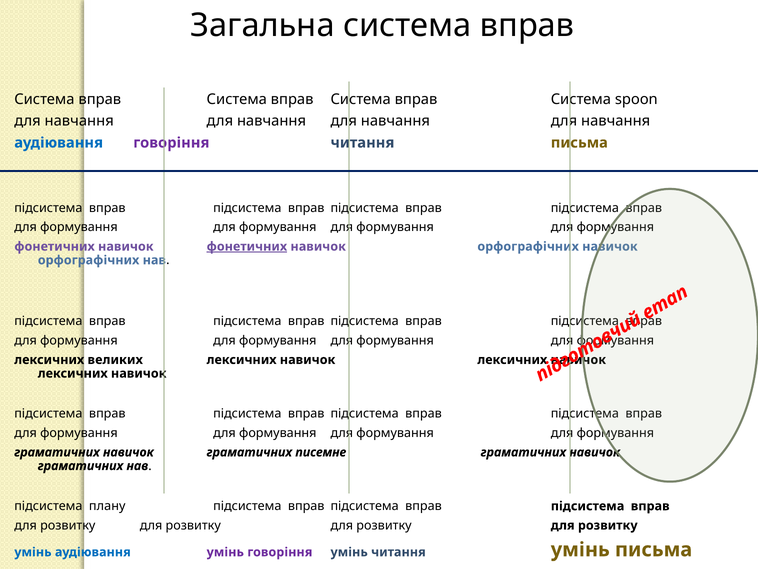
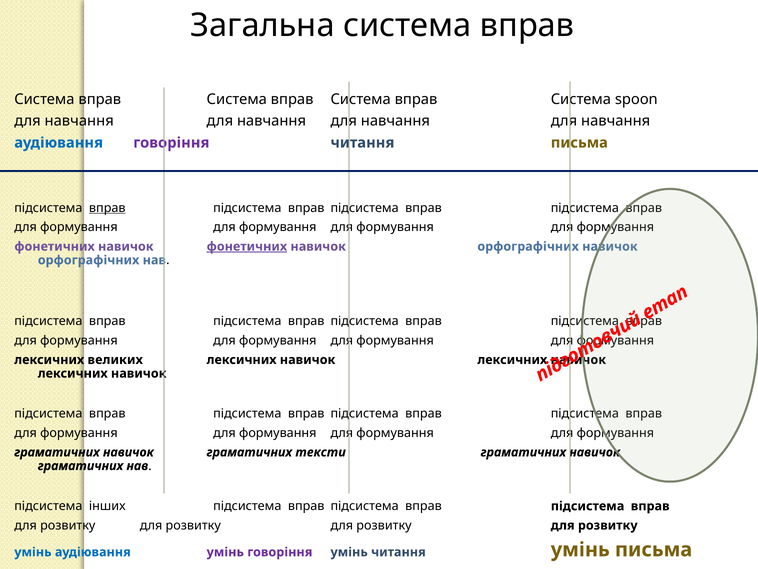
вправ underline: none -> present (107, 208)
писемне: писемне -> тексти (321, 452)
плану: плану -> інших (107, 506)
